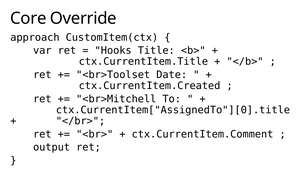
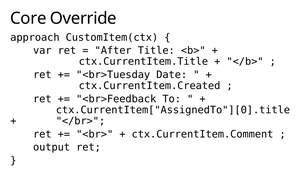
Hooks: Hooks -> After (113, 51)
<br>Toolset: <br>Toolset -> <br>Tuesday (113, 75)
<br>Mitchell: <br>Mitchell -> <br>Feedback (116, 99)
